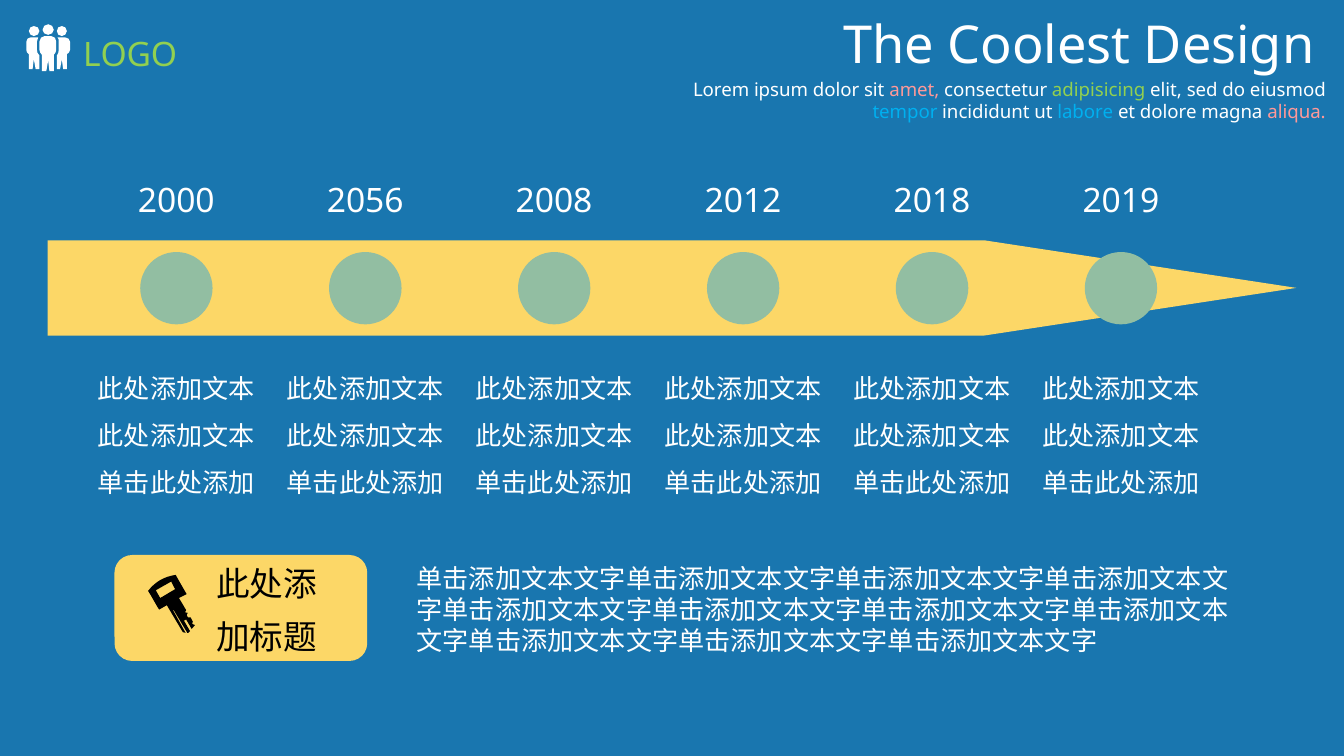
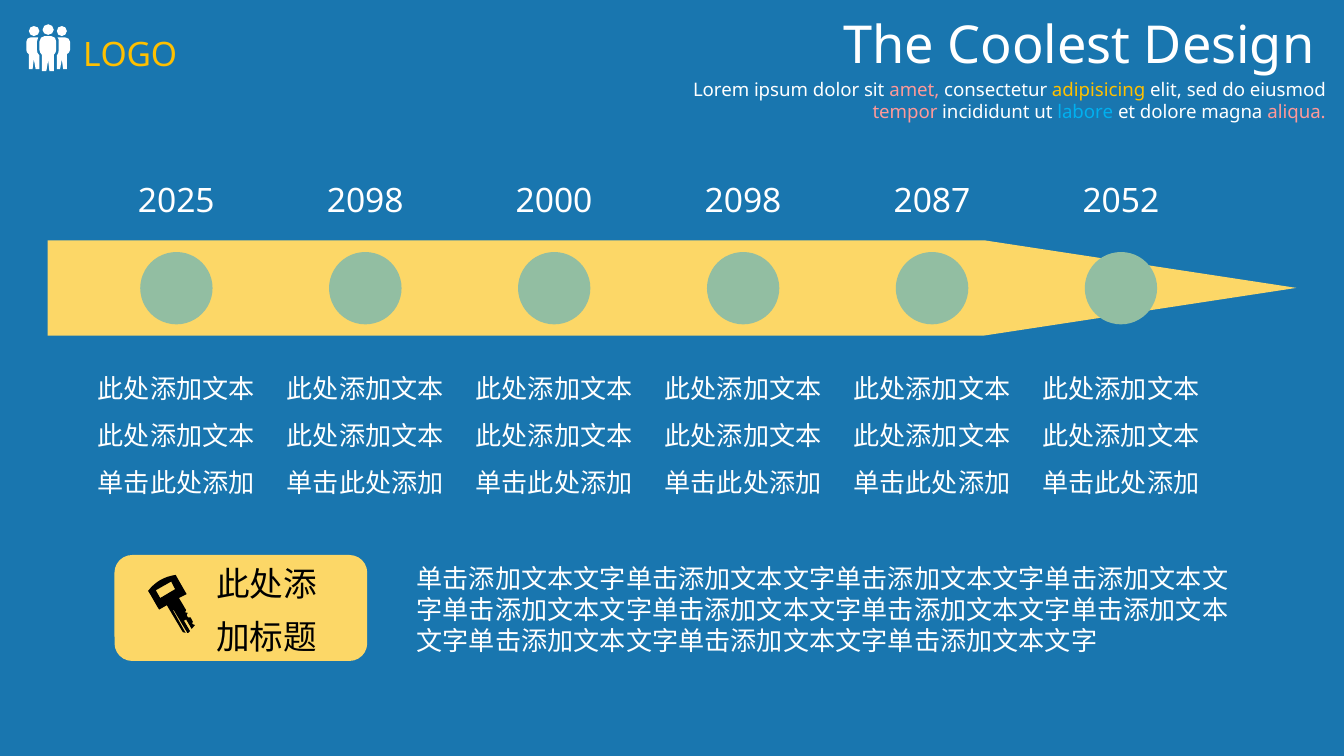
LOGO colour: light green -> yellow (130, 55)
adipisicing colour: light green -> yellow (1099, 90)
tempor colour: light blue -> pink (905, 112)
2000: 2000 -> 2025 (176, 201)
2056: 2056 -> 2098 (365, 201)
2008: 2008 -> 2000 (554, 201)
2012: 2012 -> 2098 (743, 201)
2018: 2018 -> 2087 (932, 201)
2019: 2019 -> 2052 (1121, 201)
